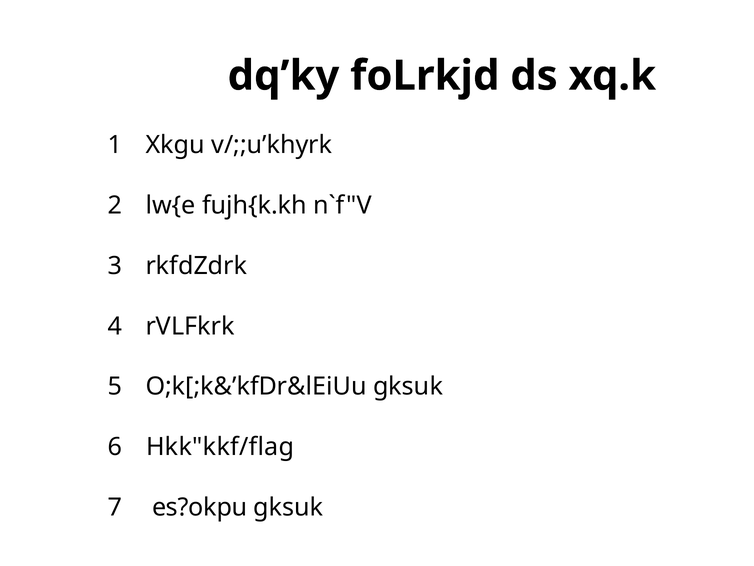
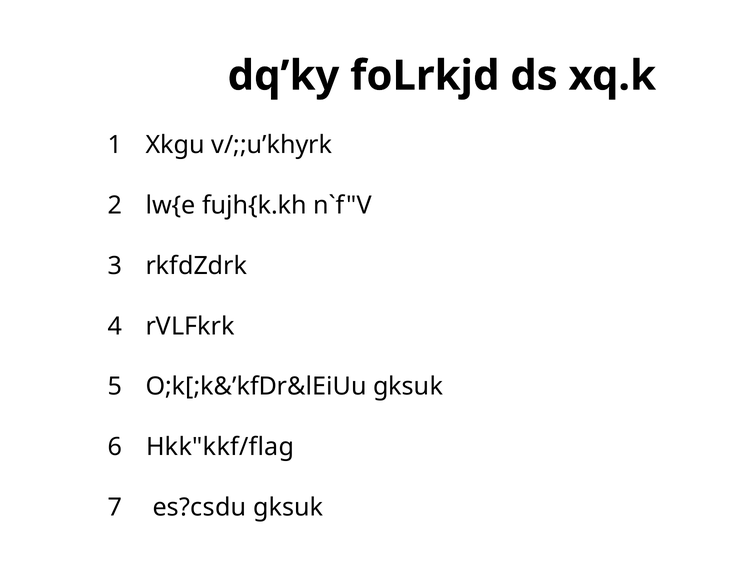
es?okpu: es?okpu -> es?csdu (199, 507)
